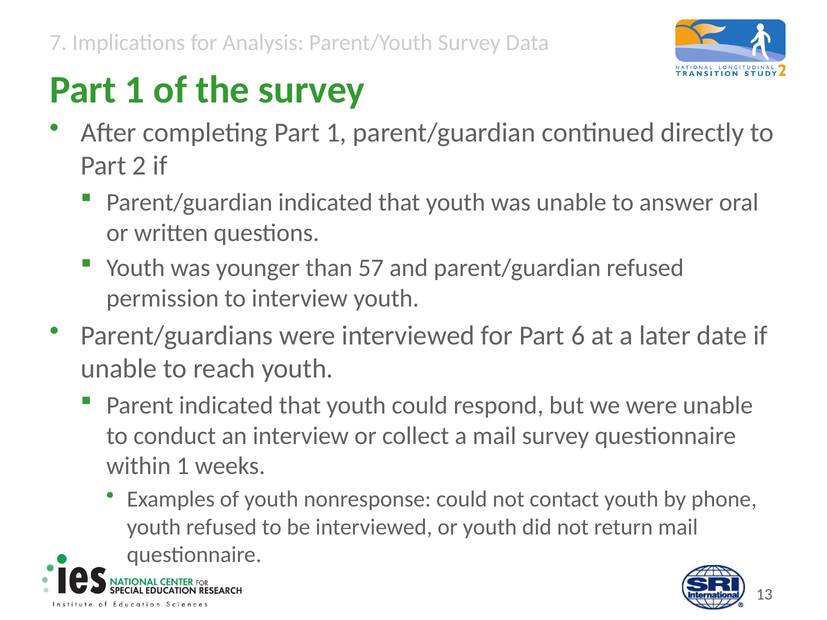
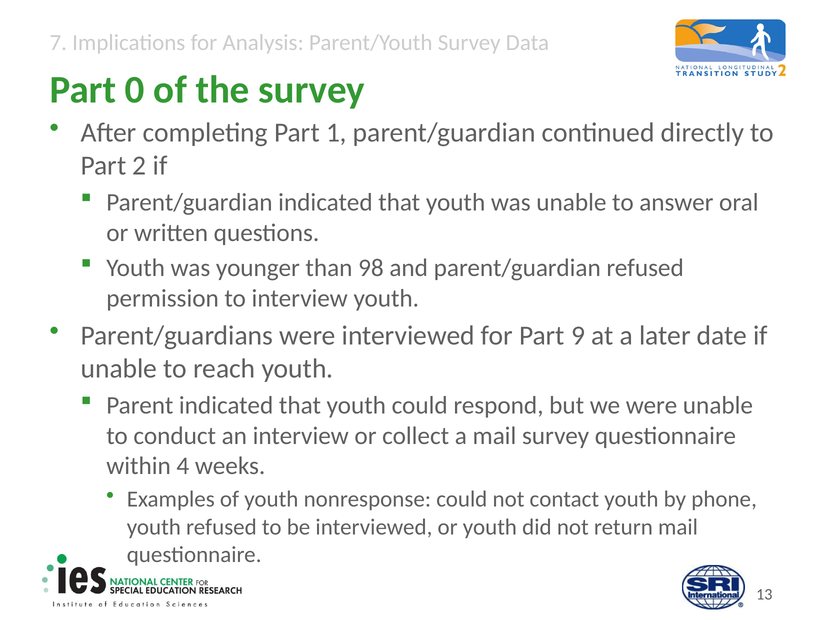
1: 1 -> 0 (135, 90)
57: 57 -> 98 (371, 268)
6: 6 -> 9 (578, 336)
within 1: 1 -> 4 (183, 466)
